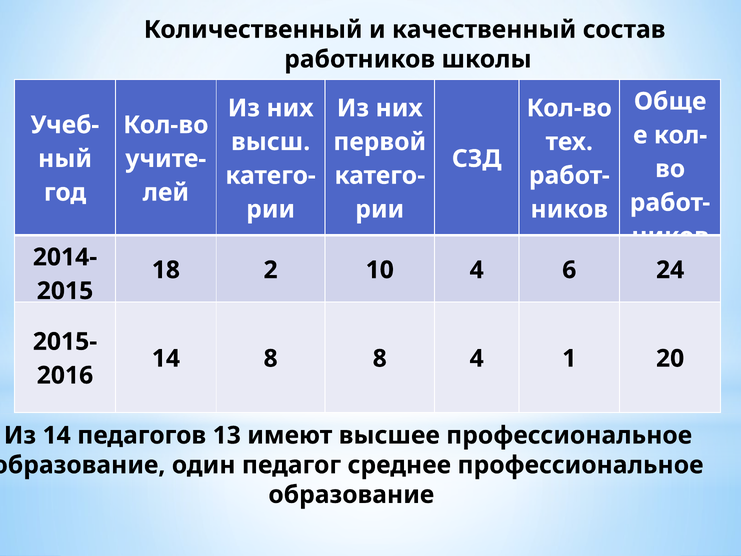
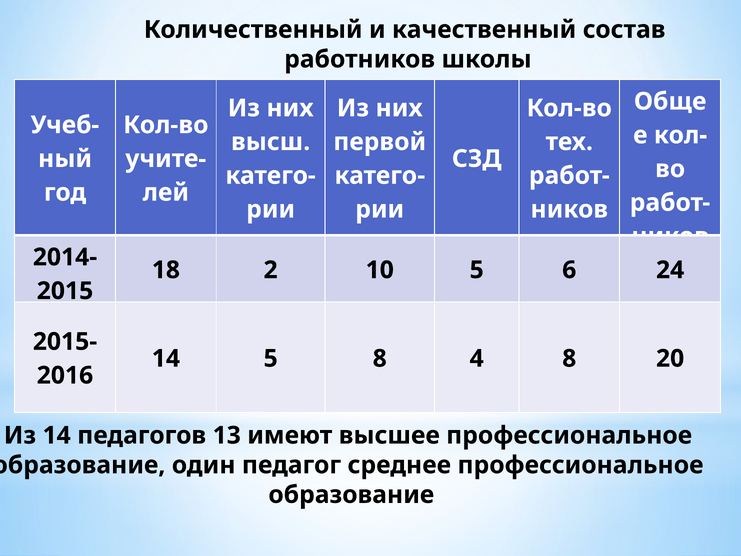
10 4: 4 -> 5 (477, 270)
14 8: 8 -> 5 (271, 358)
4 1: 1 -> 8 (569, 358)
